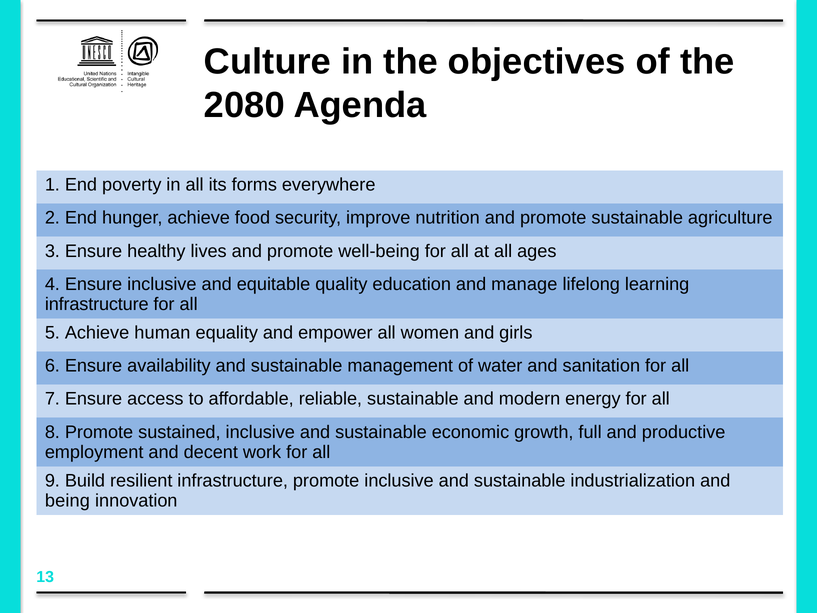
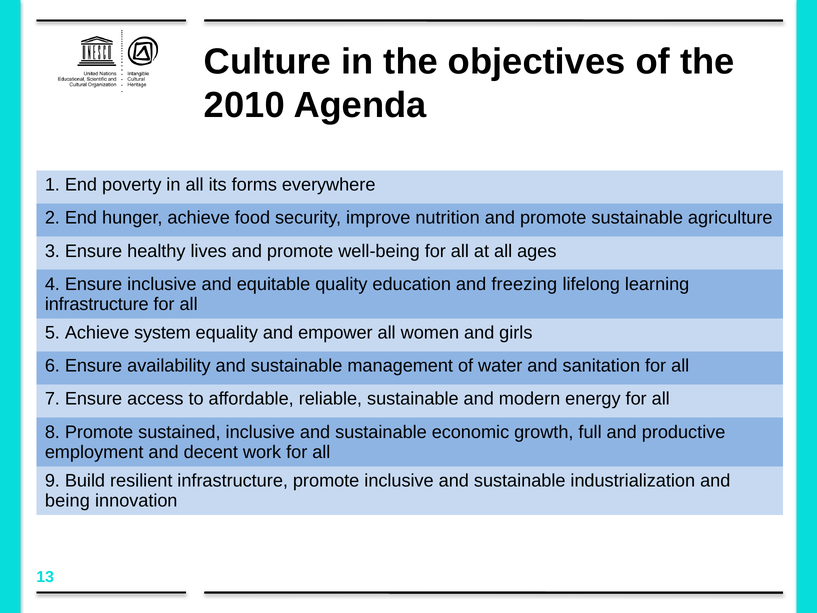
2080: 2080 -> 2010 (244, 105)
manage: manage -> freezing (524, 284)
human: human -> system (162, 333)
